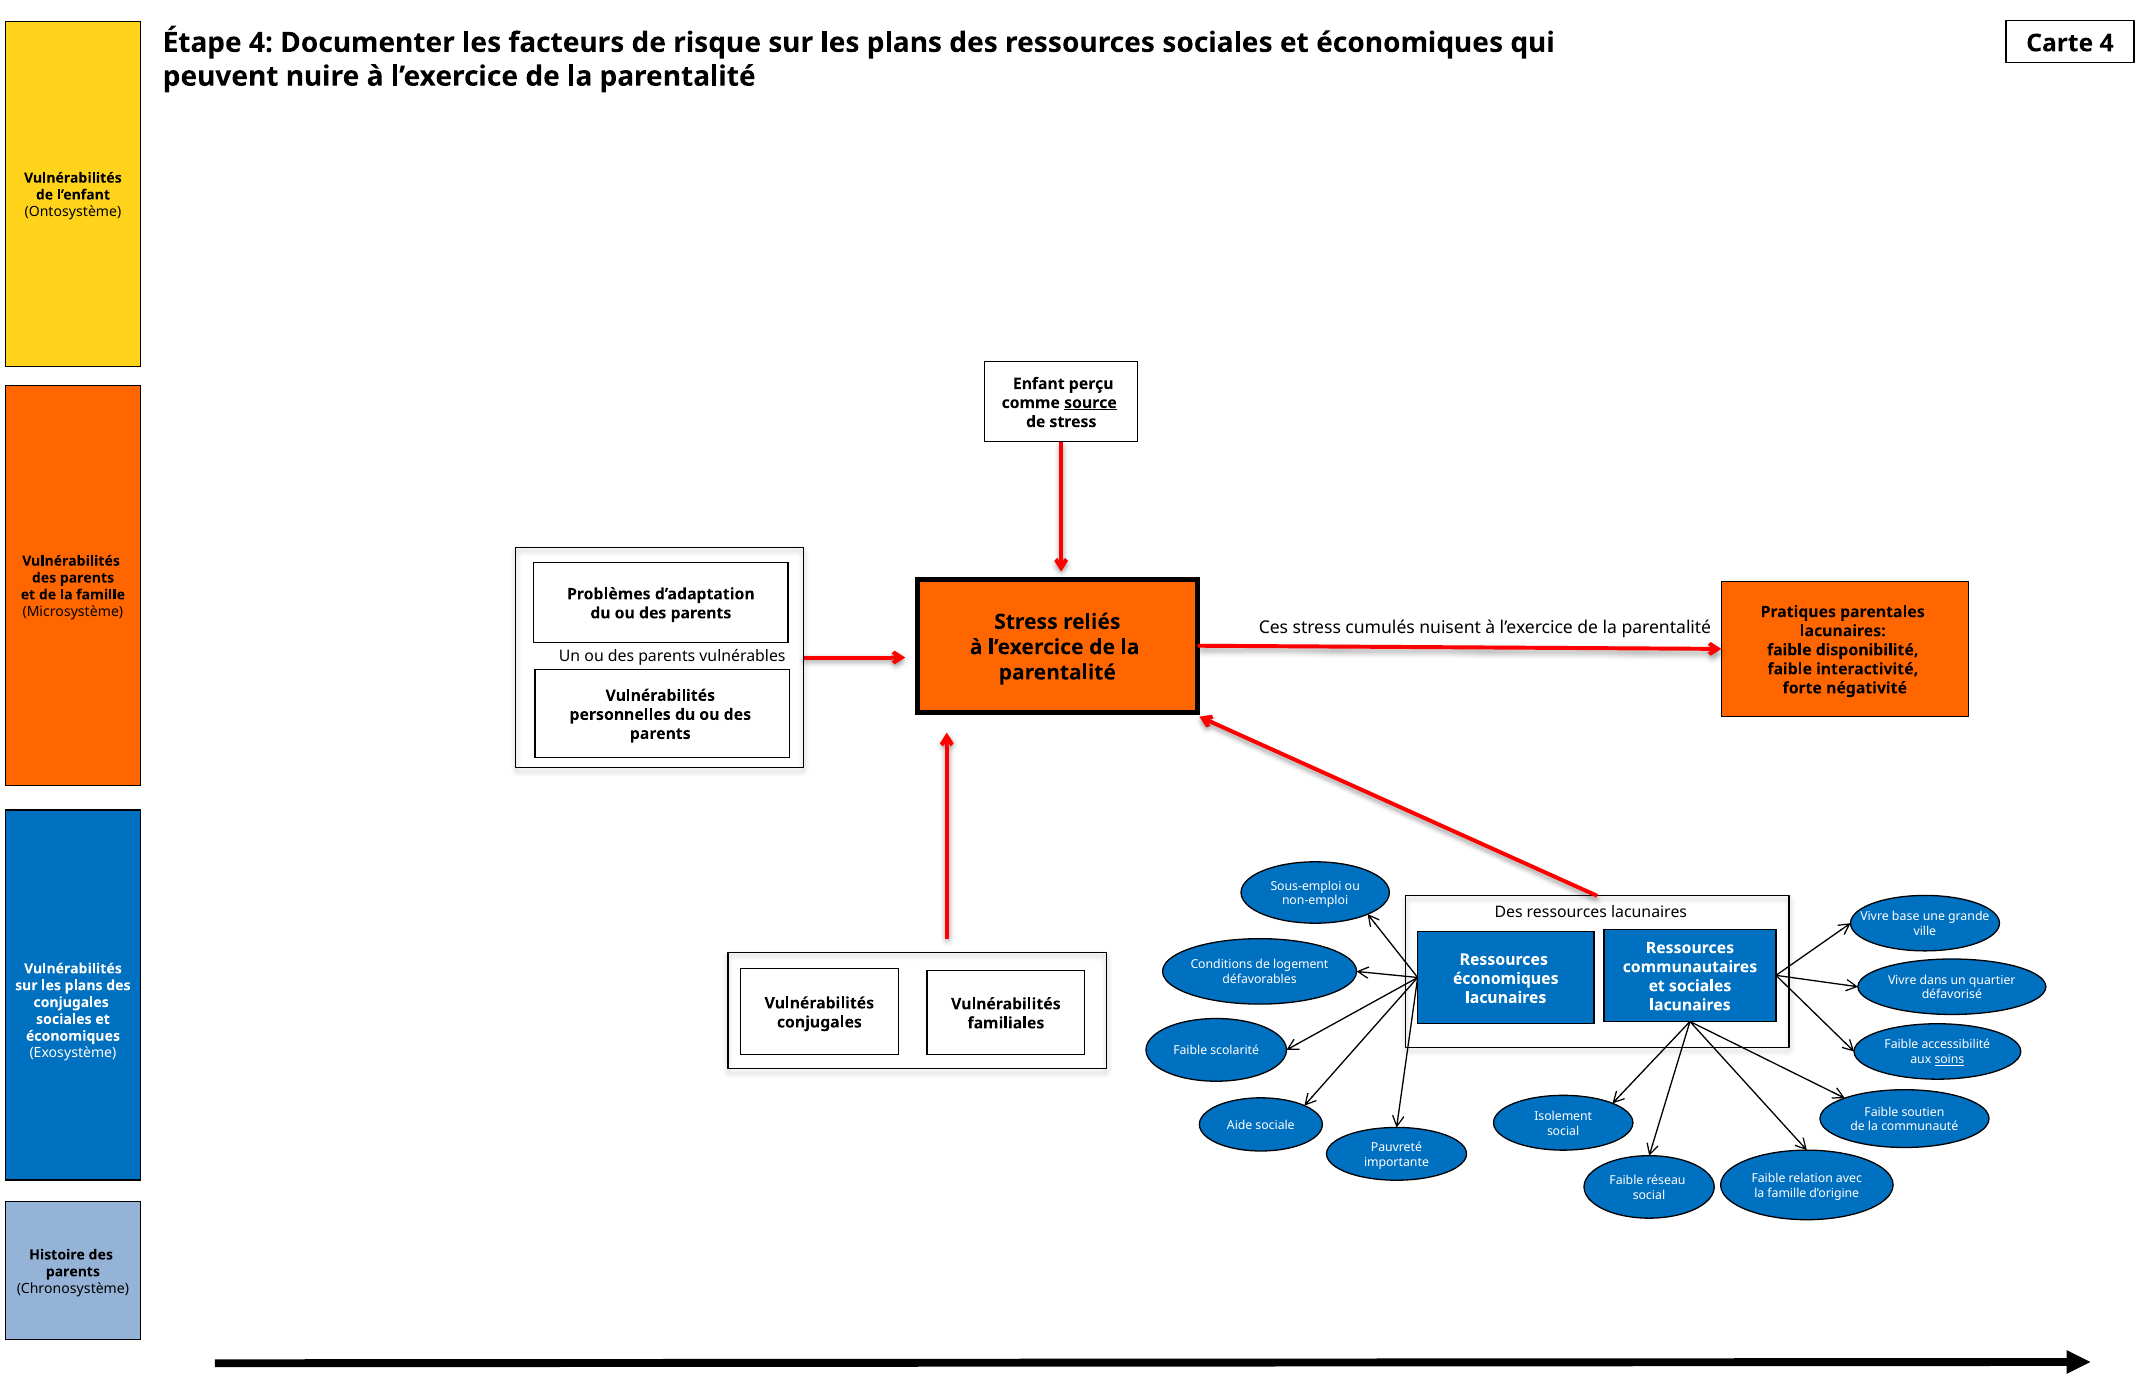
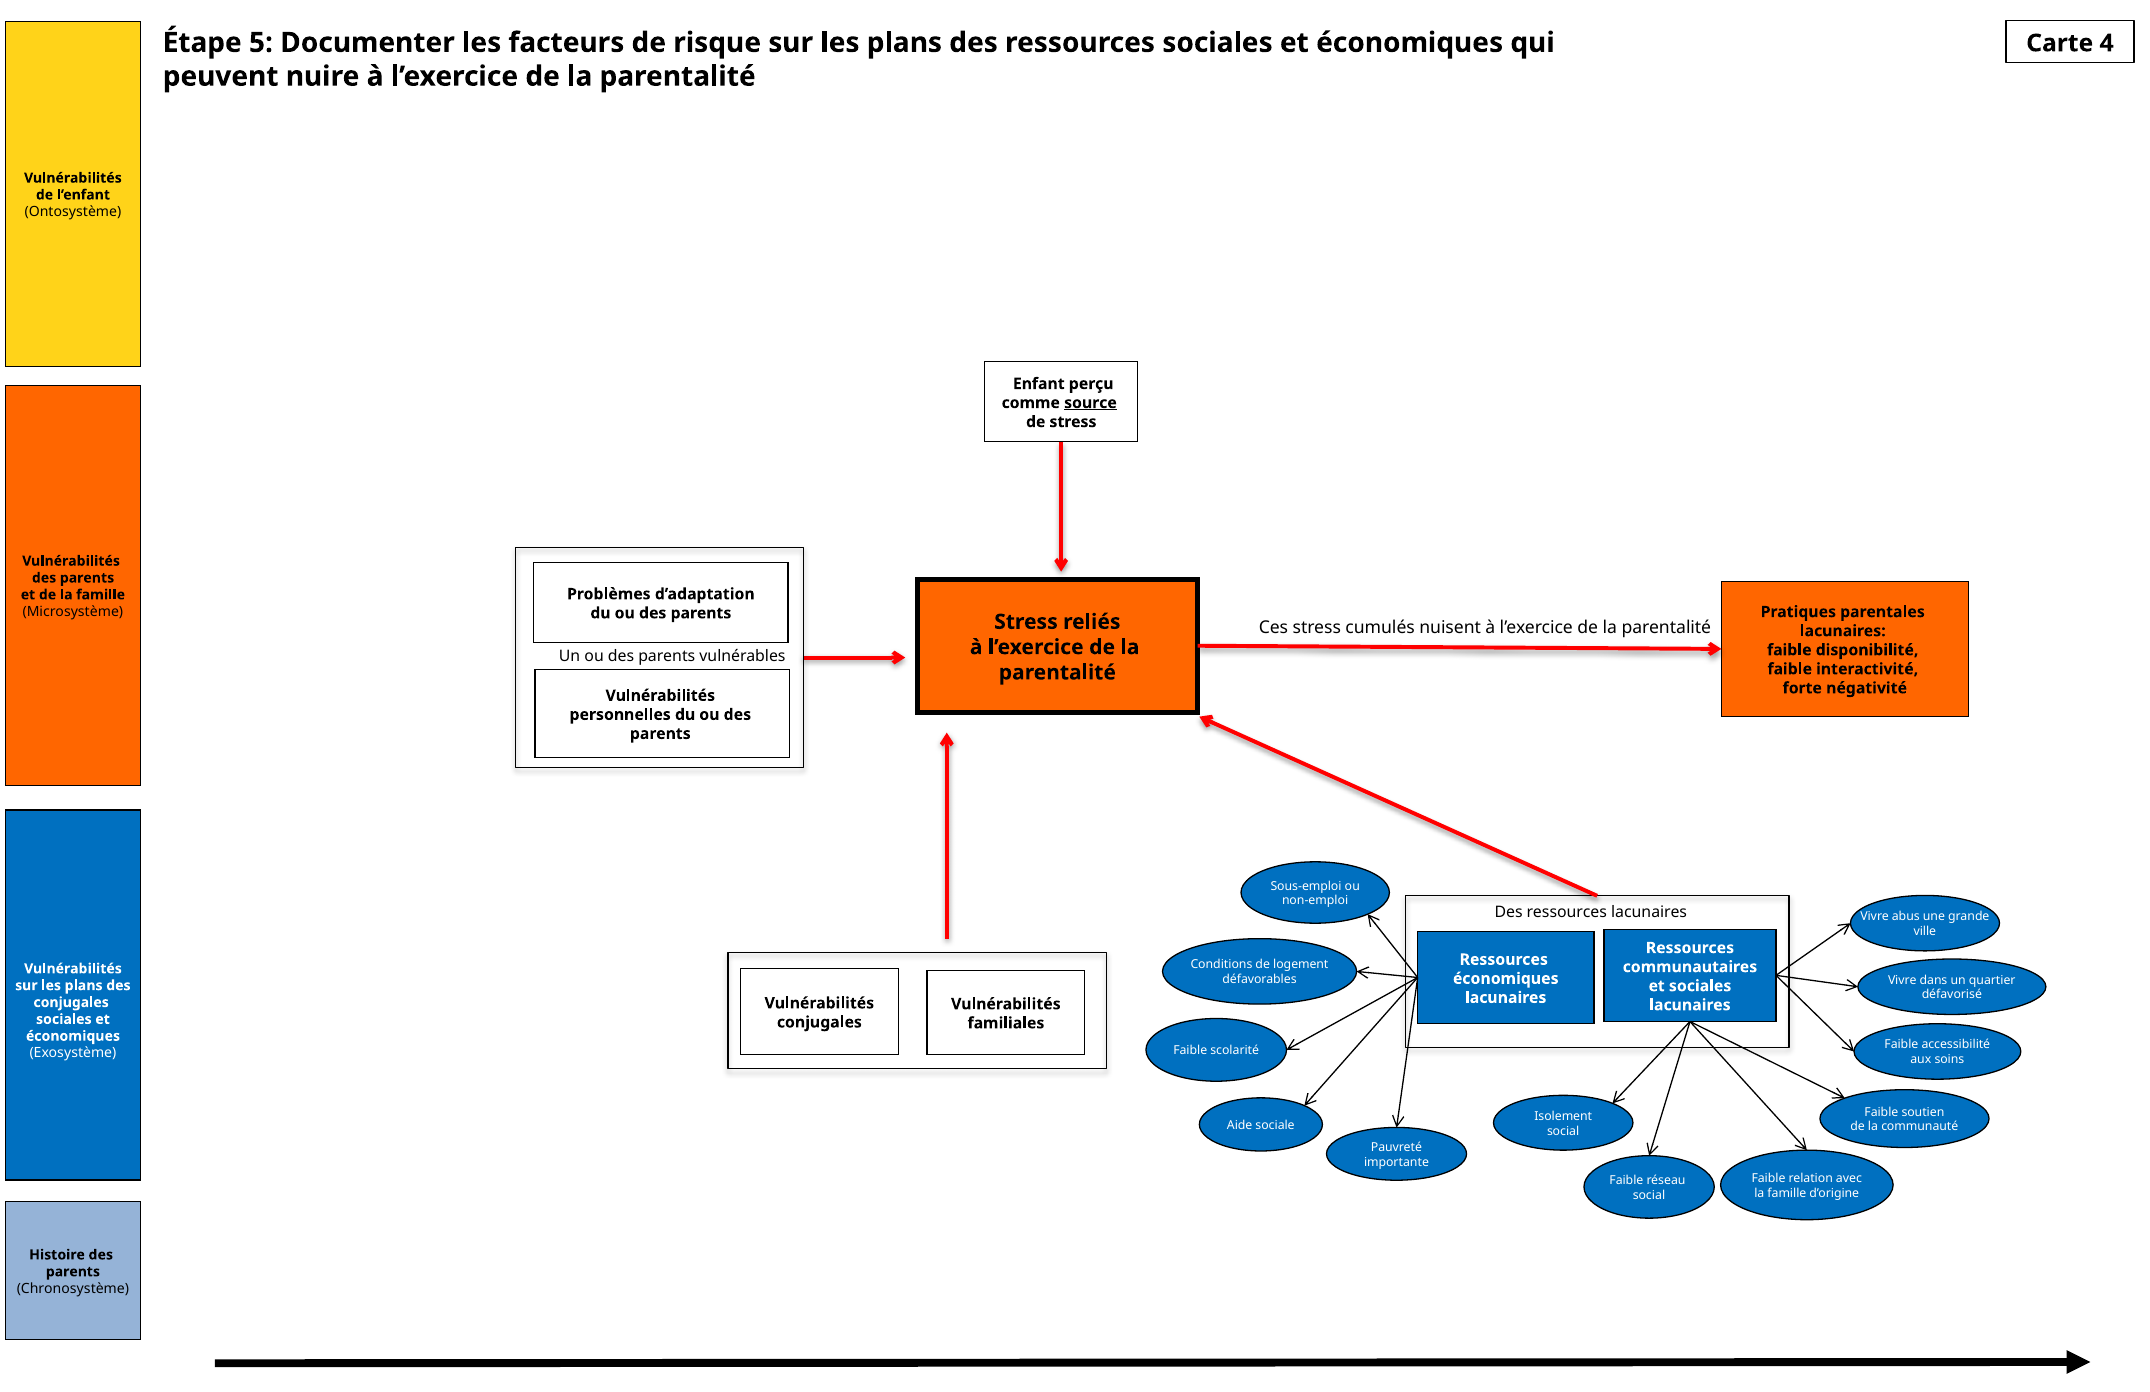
Étape 4: 4 -> 5 (261, 43)
base: base -> abus (1906, 917)
soins underline: present -> none (1949, 1060)
